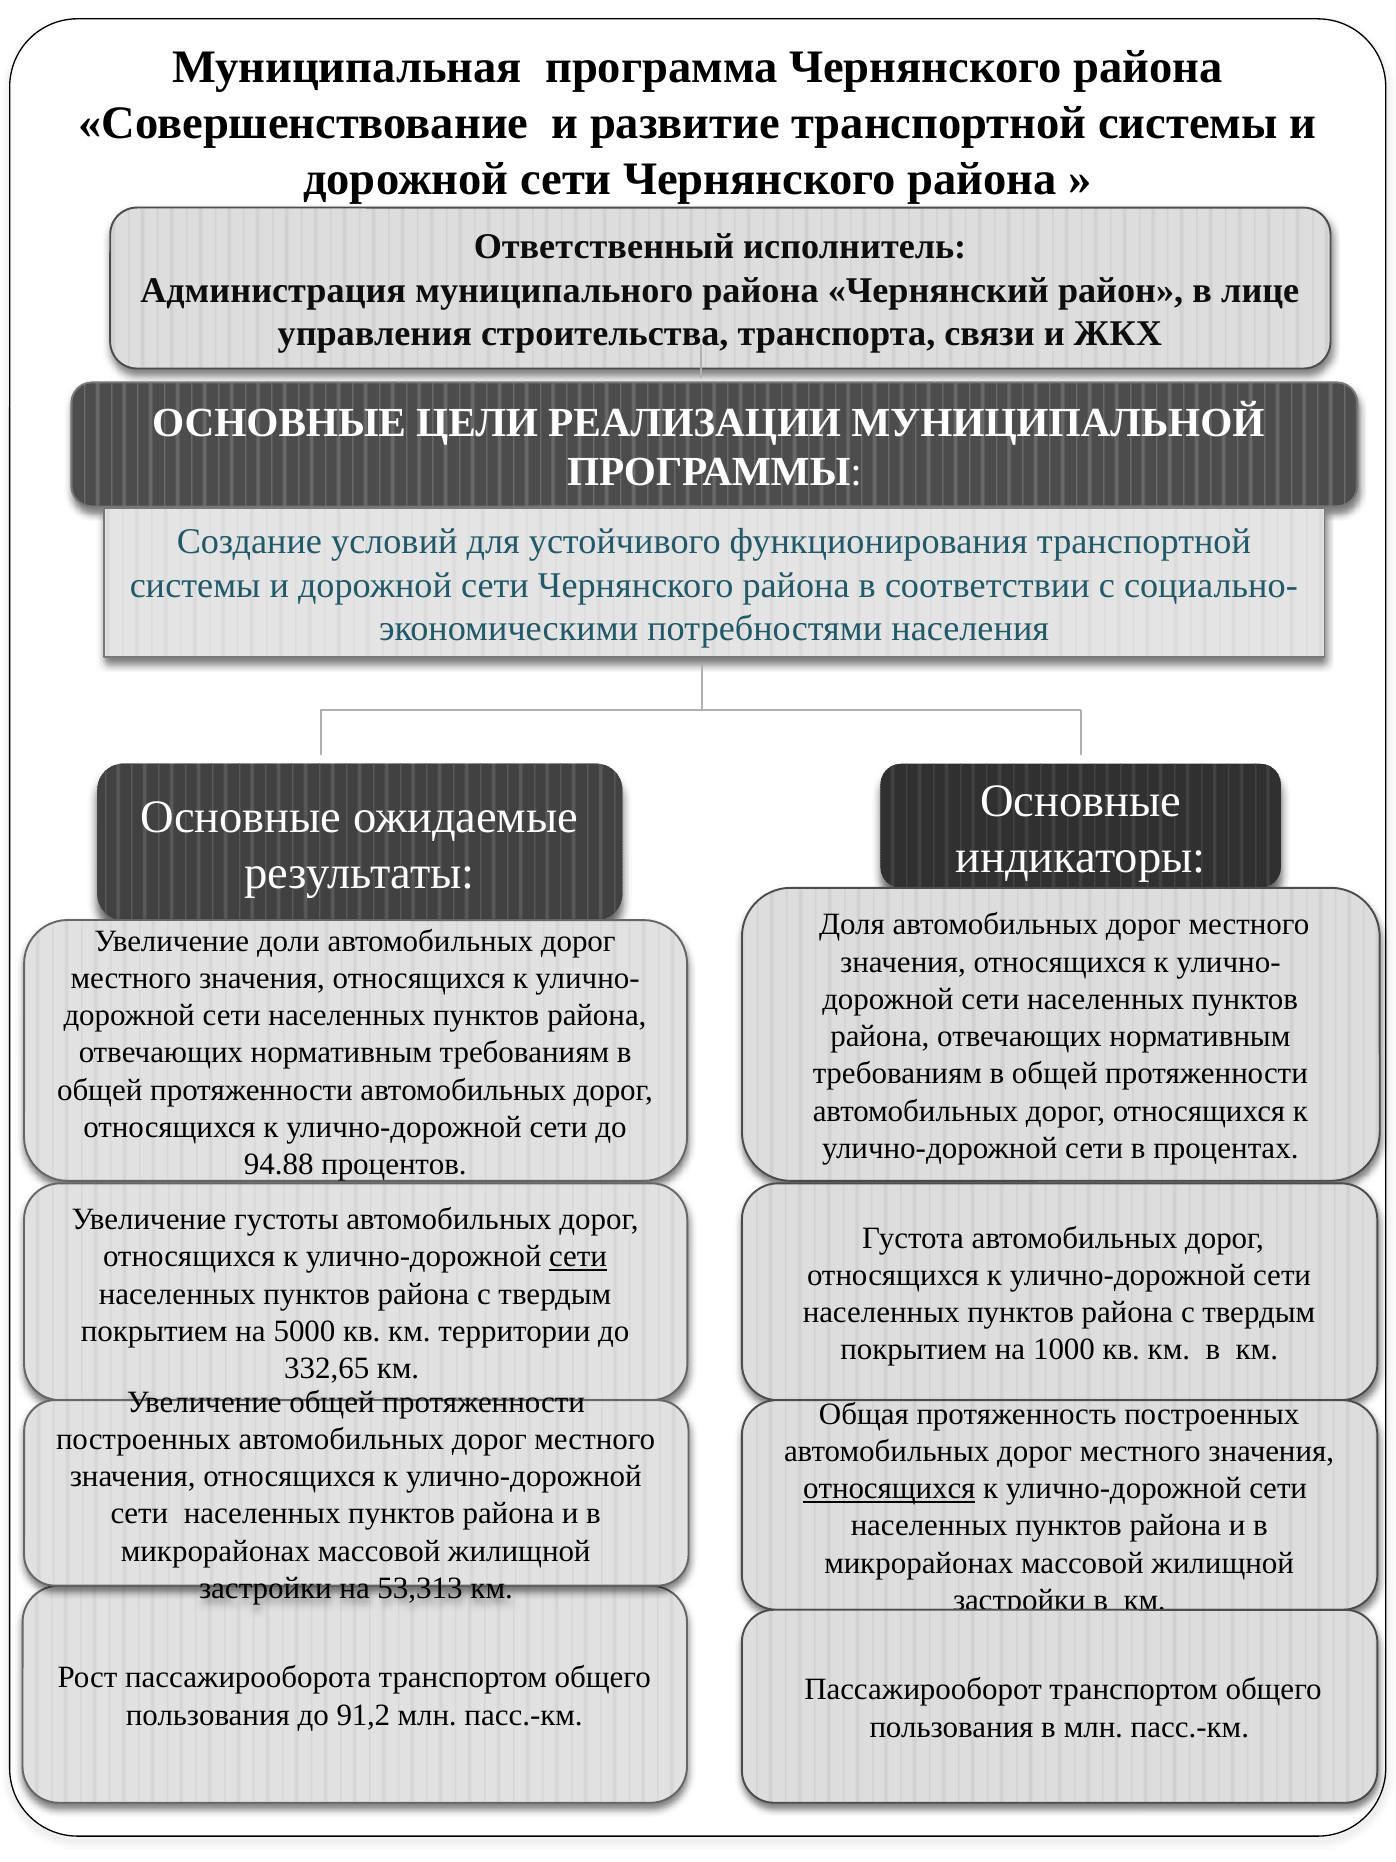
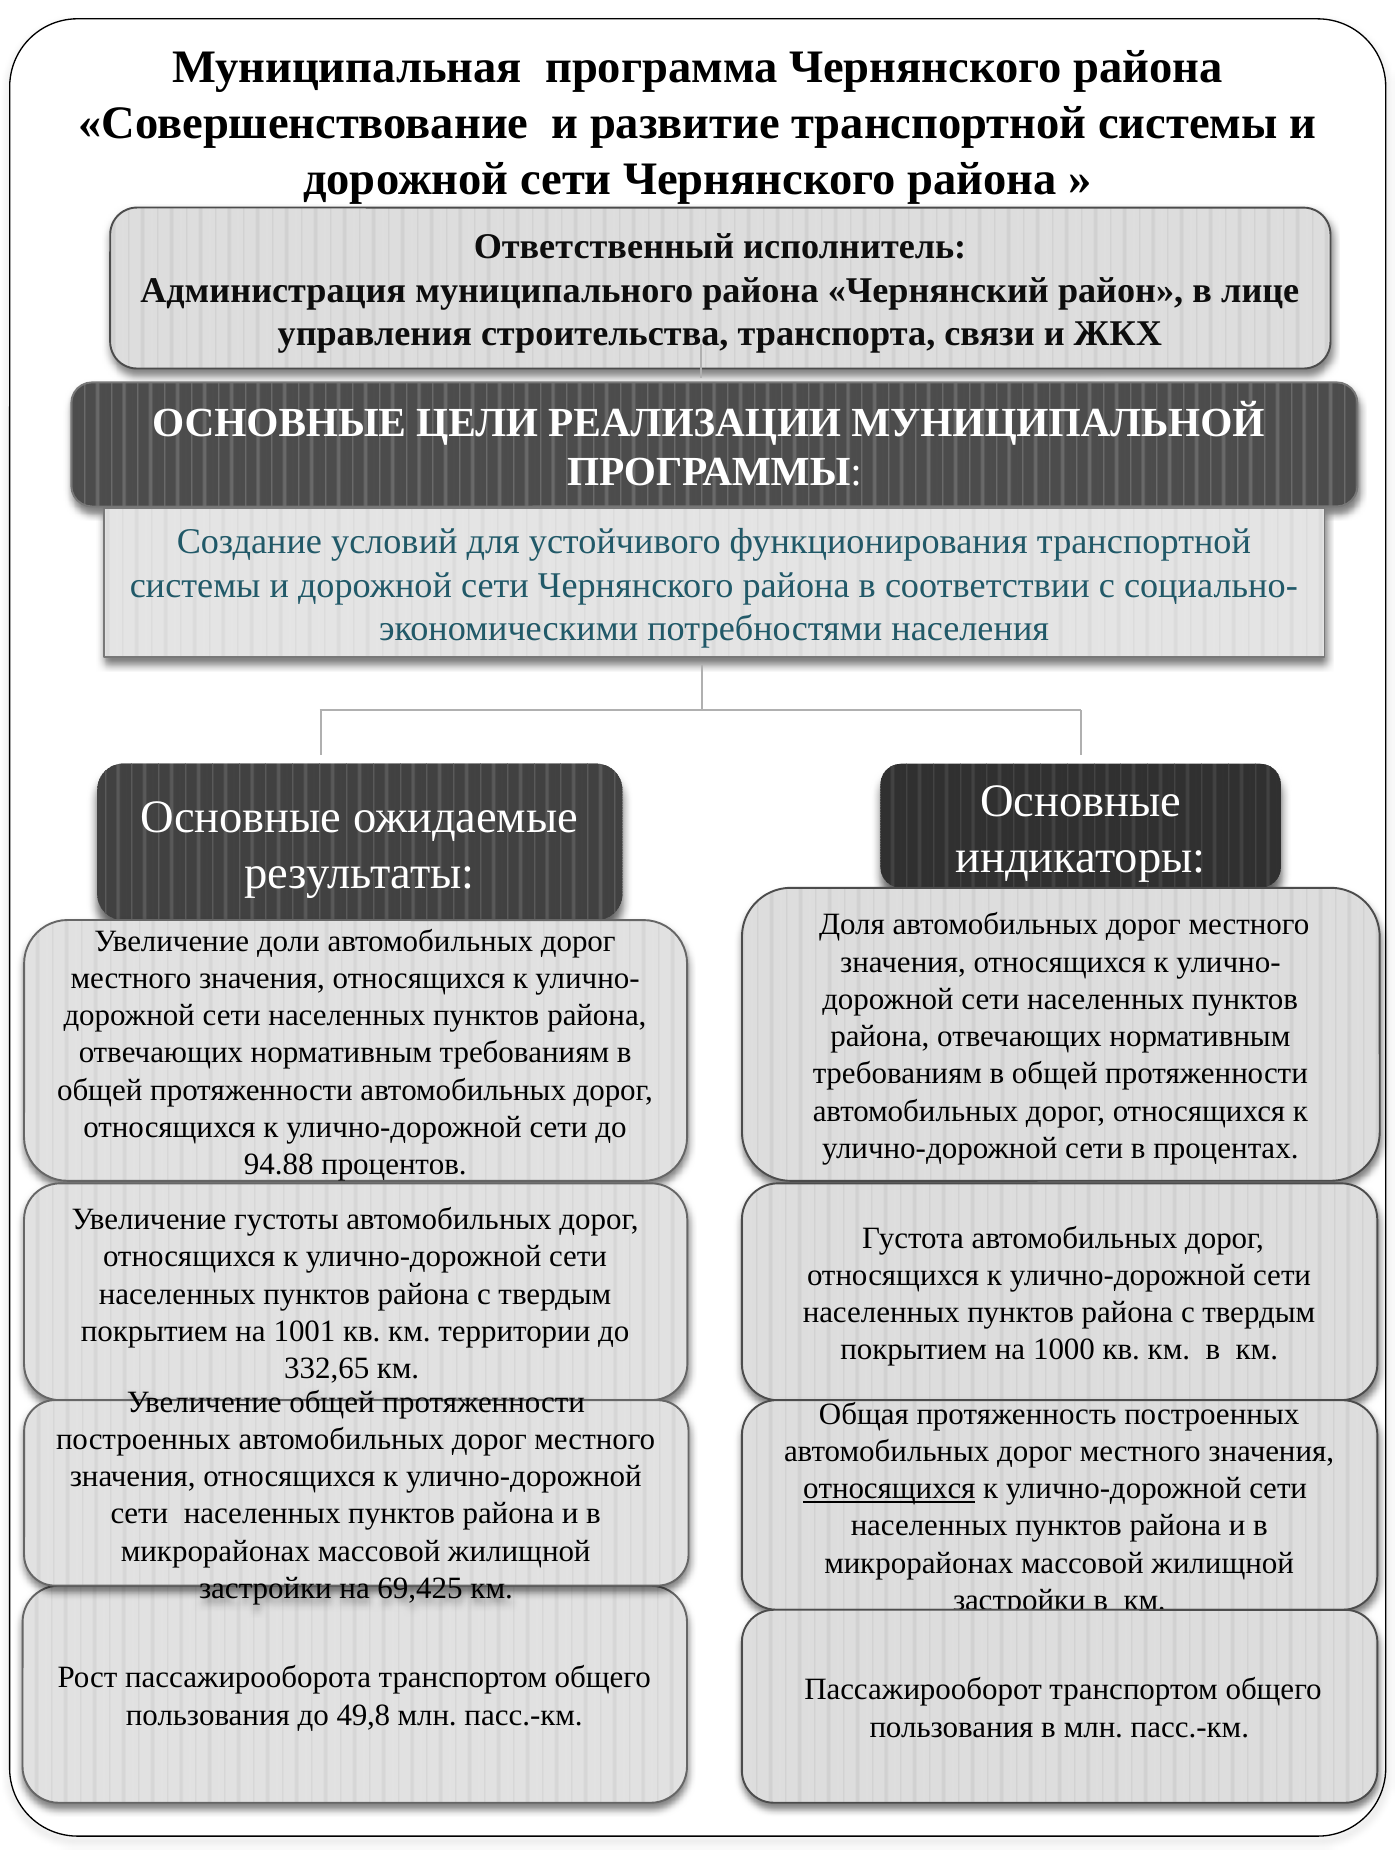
сети underline: present -> none (578, 1256)
5000: 5000 -> 1001 (305, 1331)
53,313: 53,313 -> 69,425 (420, 1588)
91,2: 91,2 -> 49,8 (363, 1714)
